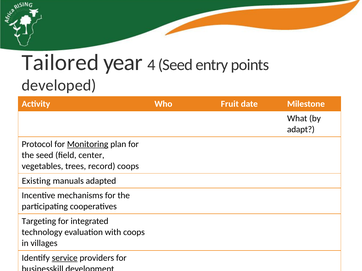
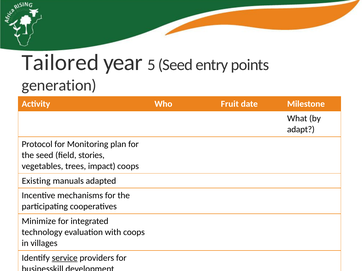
4: 4 -> 5 (151, 65)
developed: developed -> generation (59, 86)
Monitoring underline: present -> none (88, 144)
center: center -> stories (91, 155)
record: record -> impact (102, 166)
Targeting: Targeting -> Minimize (39, 222)
